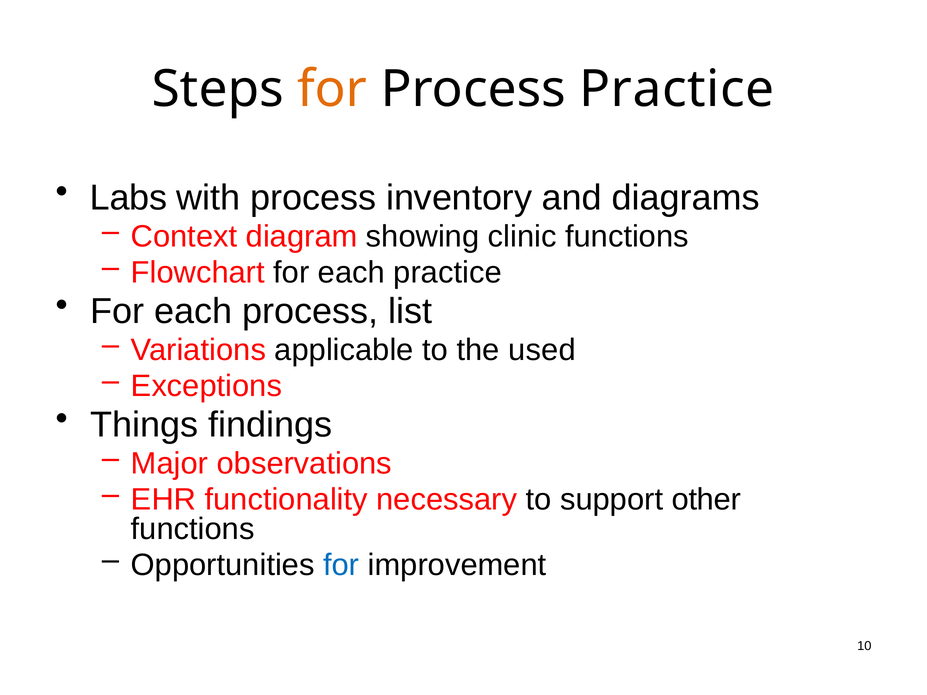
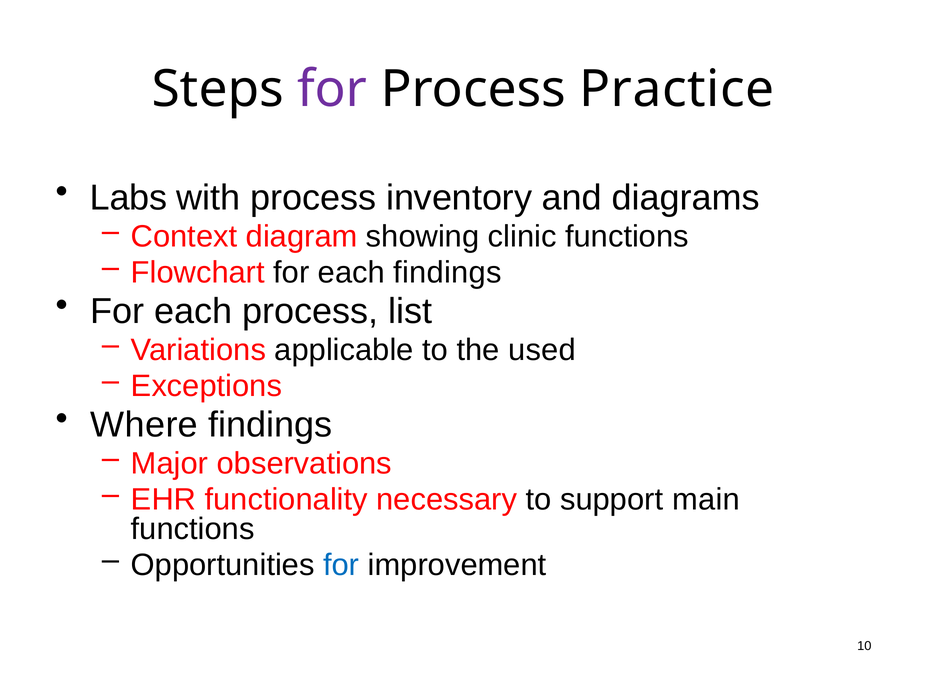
for colour: orange -> purple (332, 89)
each practice: practice -> findings (447, 272)
Things: Things -> Where (144, 425)
other: other -> main (706, 500)
